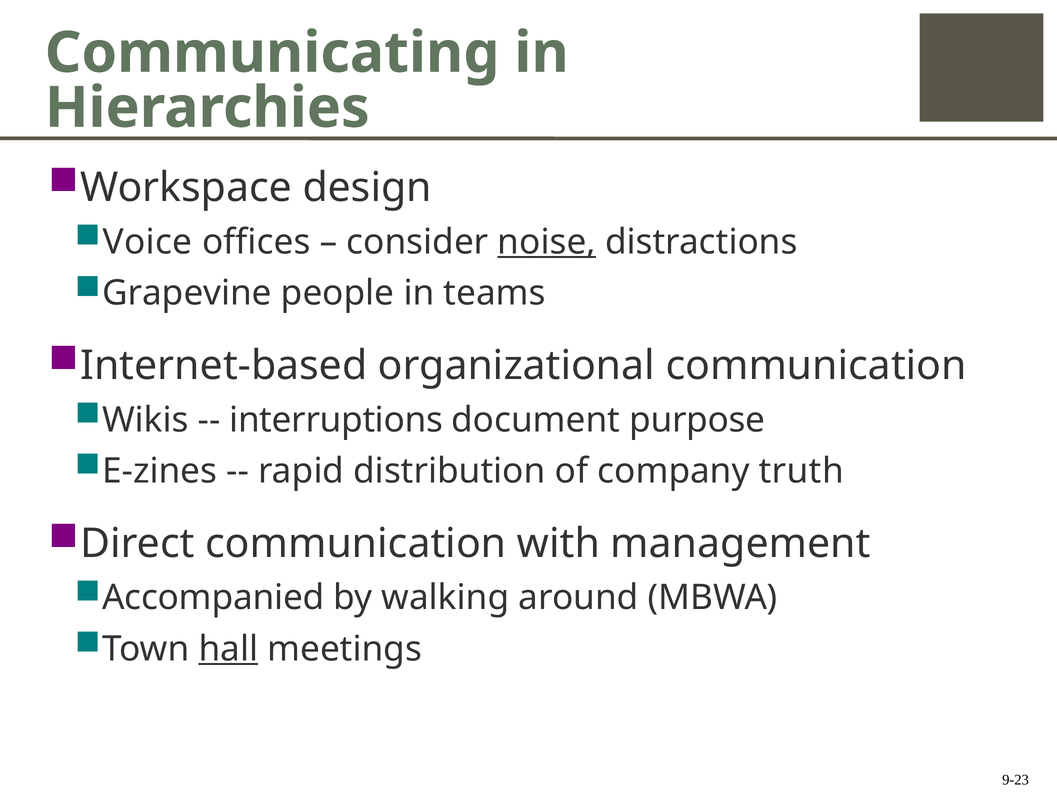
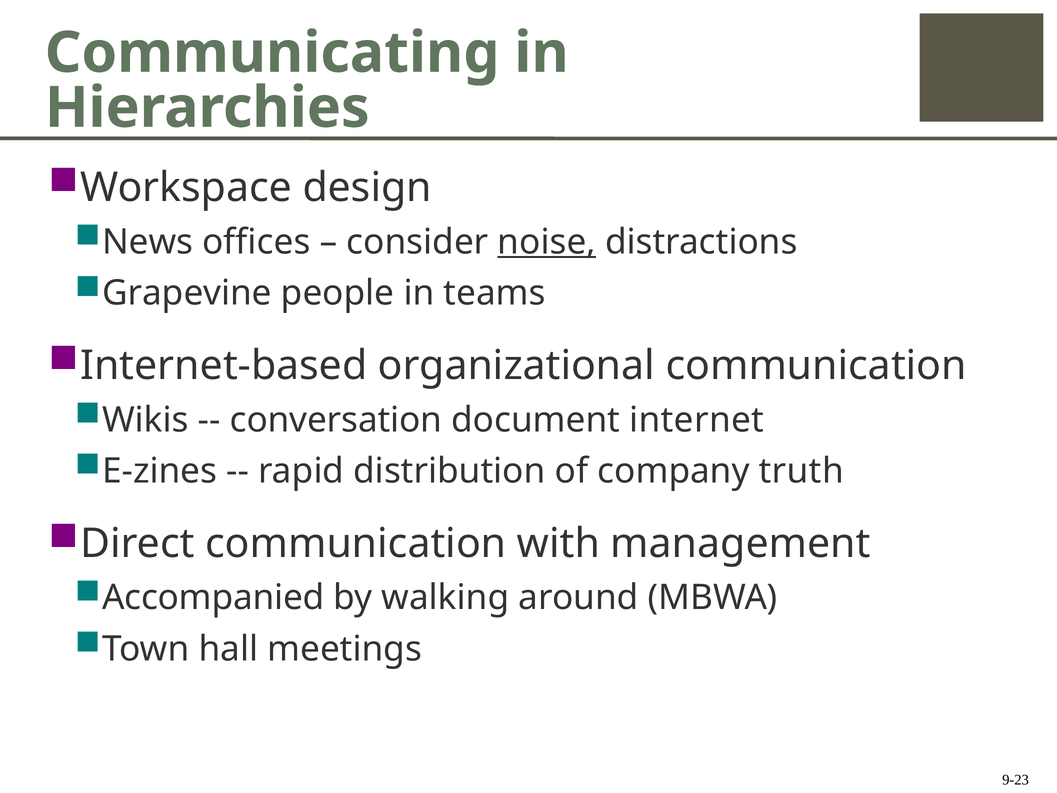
Voice: Voice -> News (148, 242)
interruptions: interruptions -> conversation (336, 420)
purpose: purpose -> internet (697, 420)
hall underline: present -> none (228, 649)
